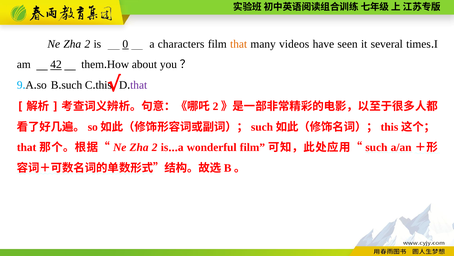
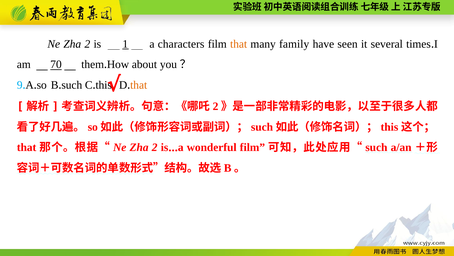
0: 0 -> 1 (125, 44)
videos: videos -> family (294, 44)
42: 42 -> 70 (56, 64)
that colour: purple -> orange (139, 85)
